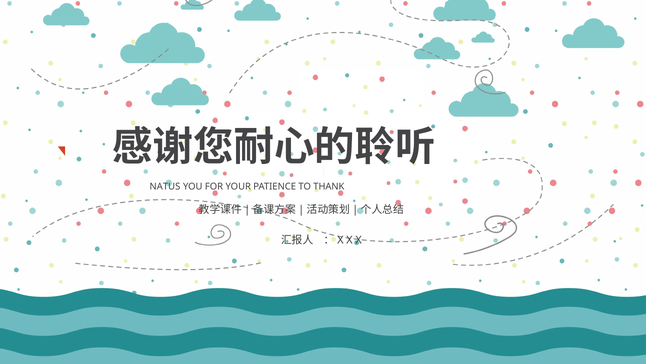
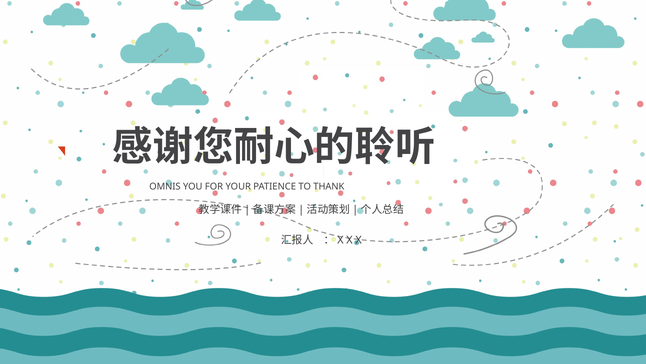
NATUS: NATUS -> OMNIS (165, 186)
